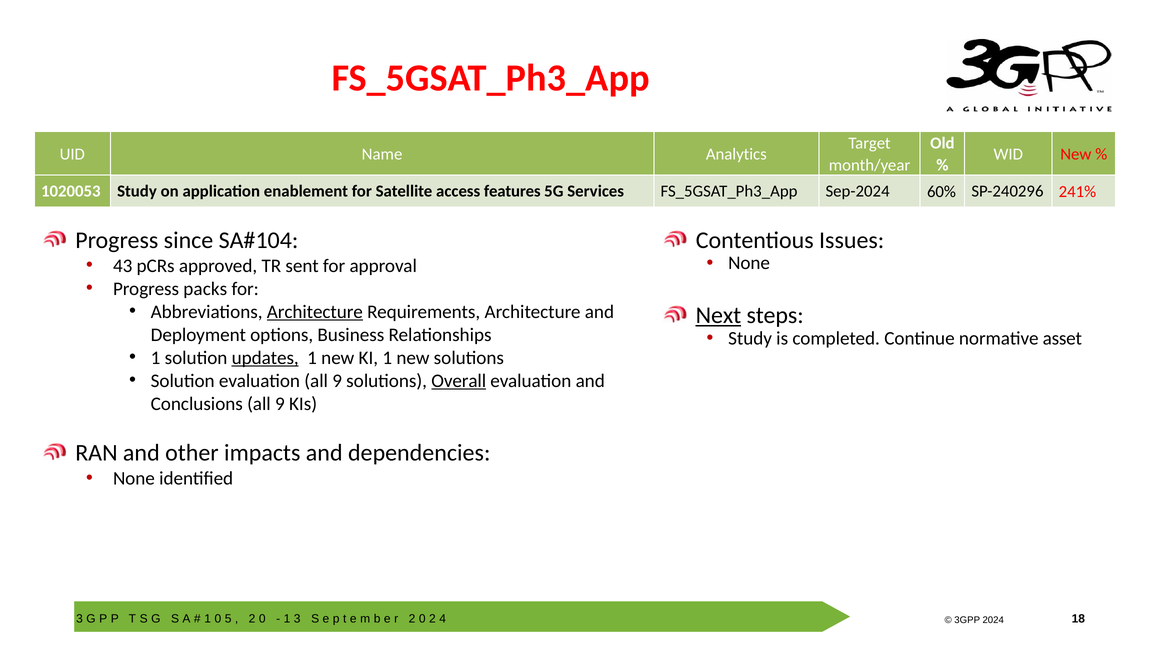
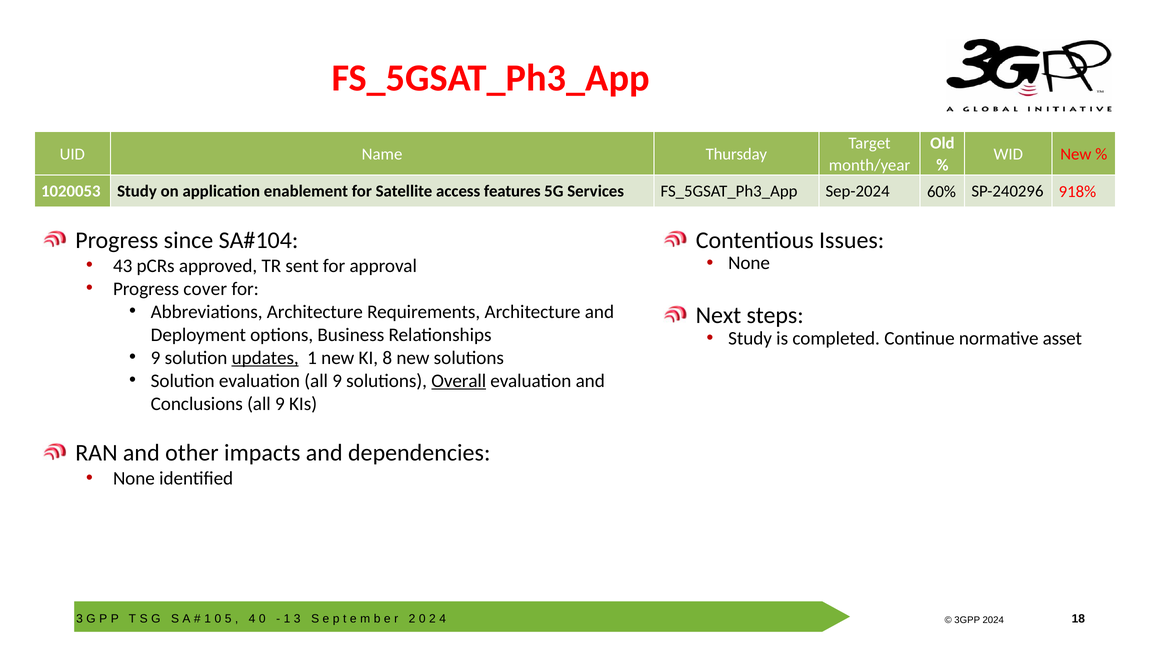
Analytics: Analytics -> Thursday (736, 154)
241%: 241% -> 918% (1077, 192)
packs: packs -> cover (205, 289)
Architecture underline: present -> none (315, 312)
Next underline: present -> none (718, 315)
1: 1 -> 9 (156, 358)
KI 1: 1 -> 8 (387, 358)
2: 2 -> 4 (252, 619)
